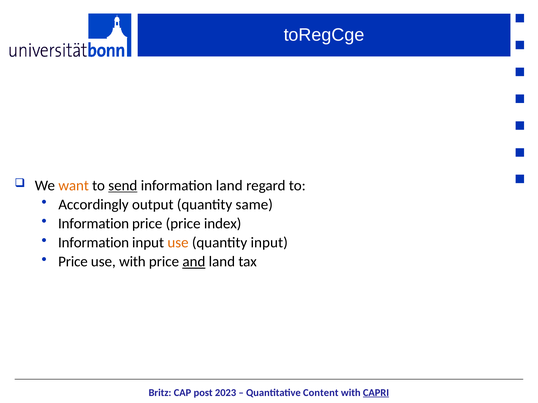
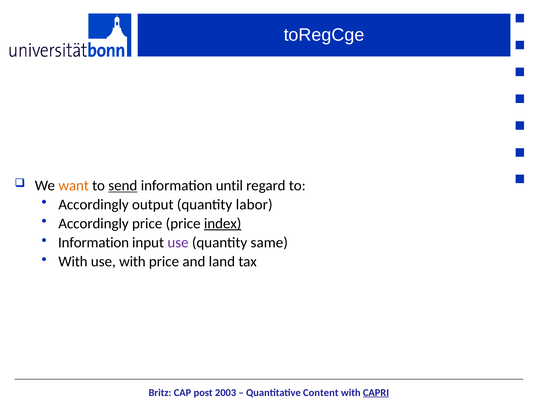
information land: land -> until (229, 186)
same: same -> labor (254, 205)
Information: Information -> Accordingly (94, 224)
index underline: none -> present (223, 224)
use colour: orange -> purple (178, 243)
quantity input: input -> same (269, 243)
Price: Price -> With (73, 262)
and underline: present -> none (194, 262)
2023: 2023 -> 2003 (226, 393)
